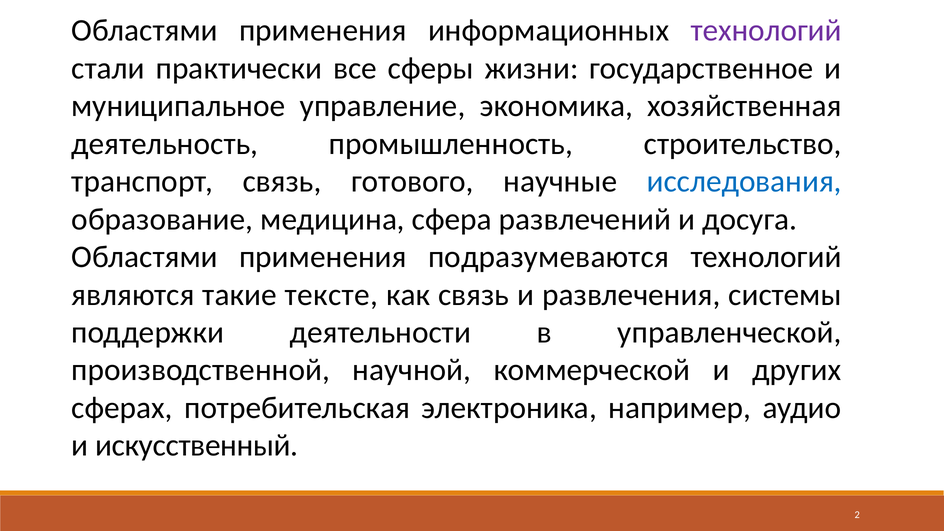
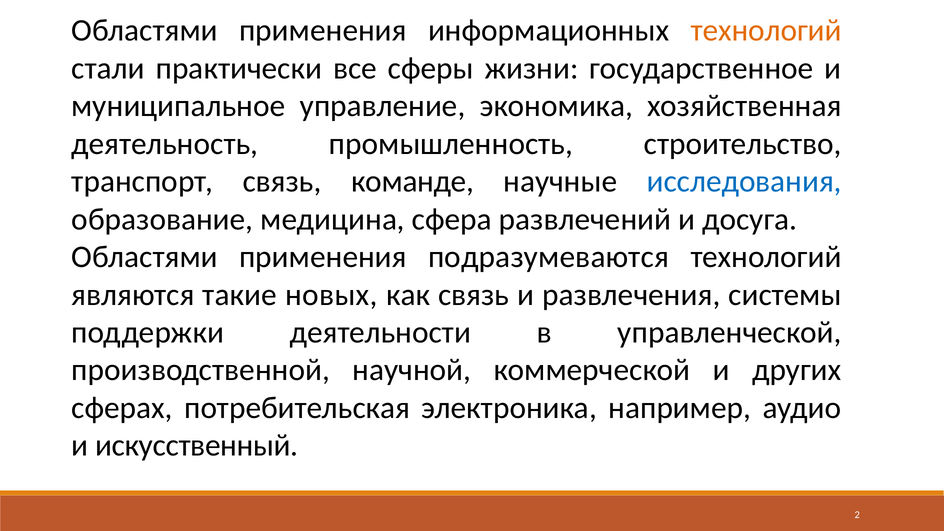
технологий colour: purple -> orange (766, 31)
готового: готового -> команде (413, 181)
тексте: тексте -> новых (331, 295)
